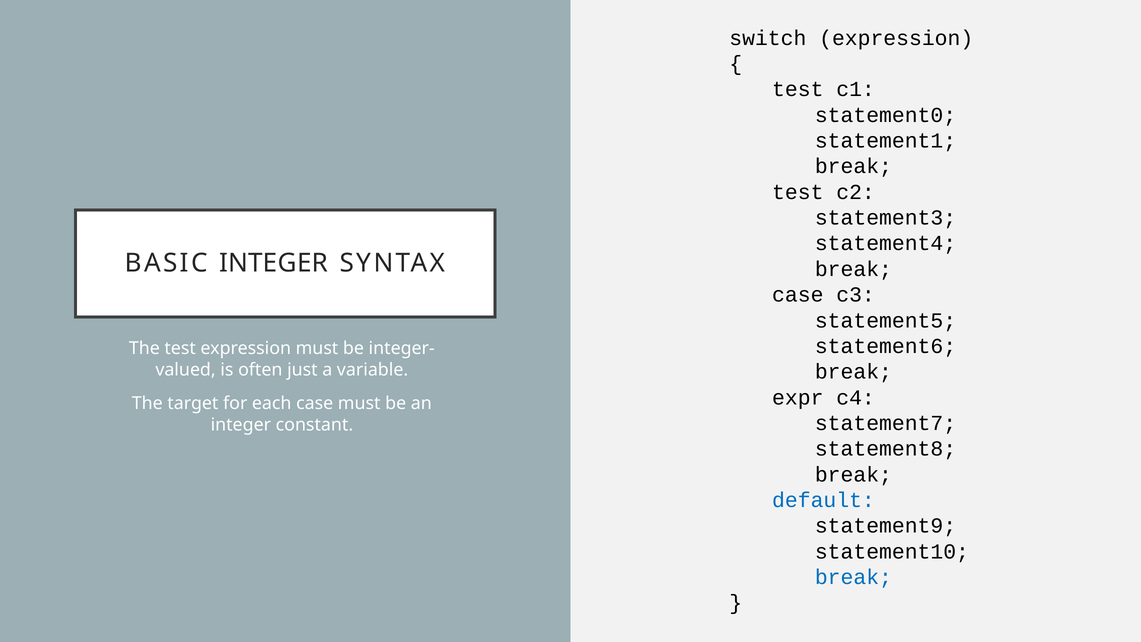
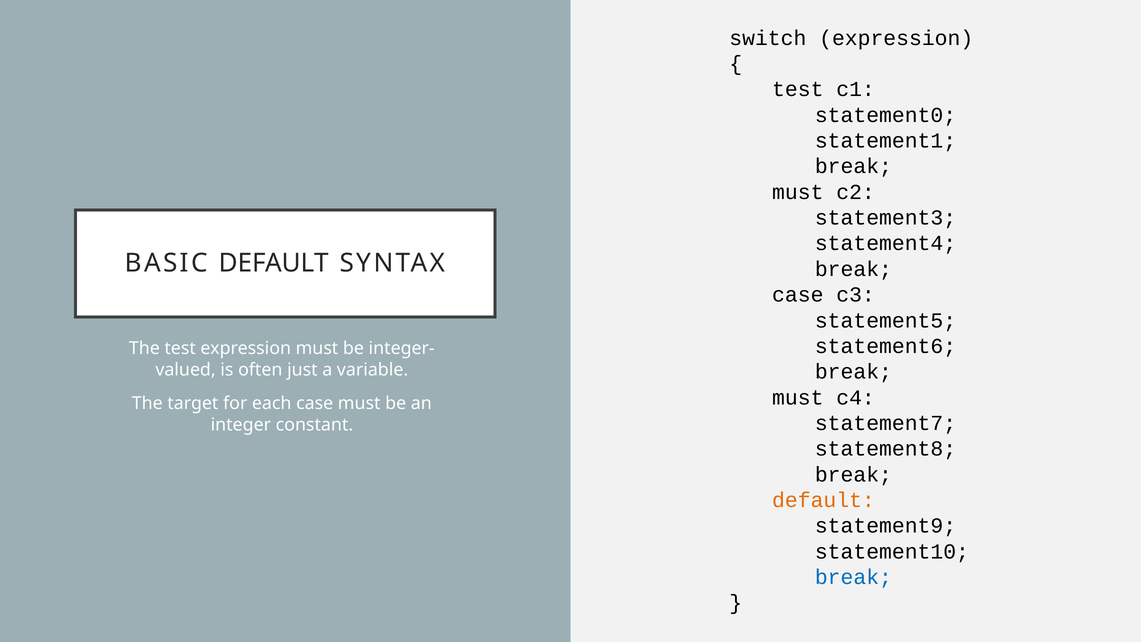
test: test -> must (798, 192)
BASIC INTEGER: INTEGER -> DEFAULT (274, 263)
expr: expr -> must (798, 397)
default colour: blue -> orange (823, 500)
